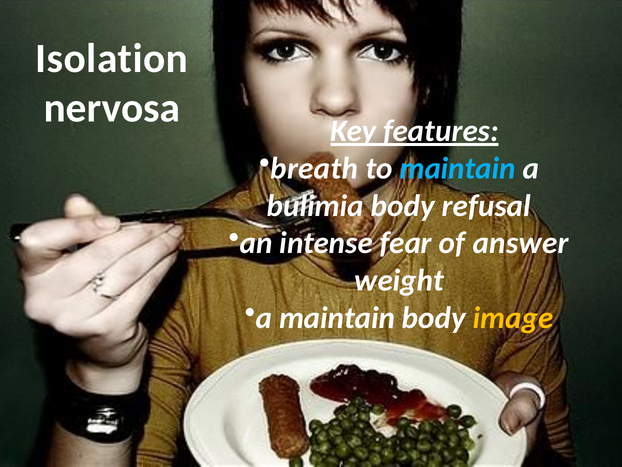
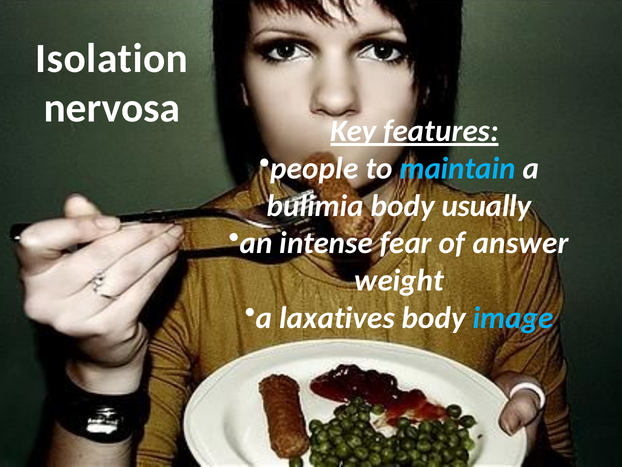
breath: breath -> people (314, 168)
refusal: refusal -> usually (487, 206)
a maintain: maintain -> laxatives (337, 318)
image colour: yellow -> light blue (513, 318)
